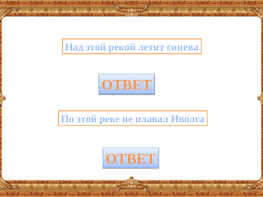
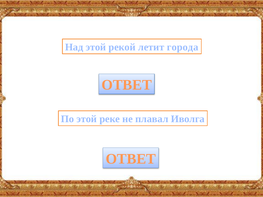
синева: синева -> города (183, 47)
